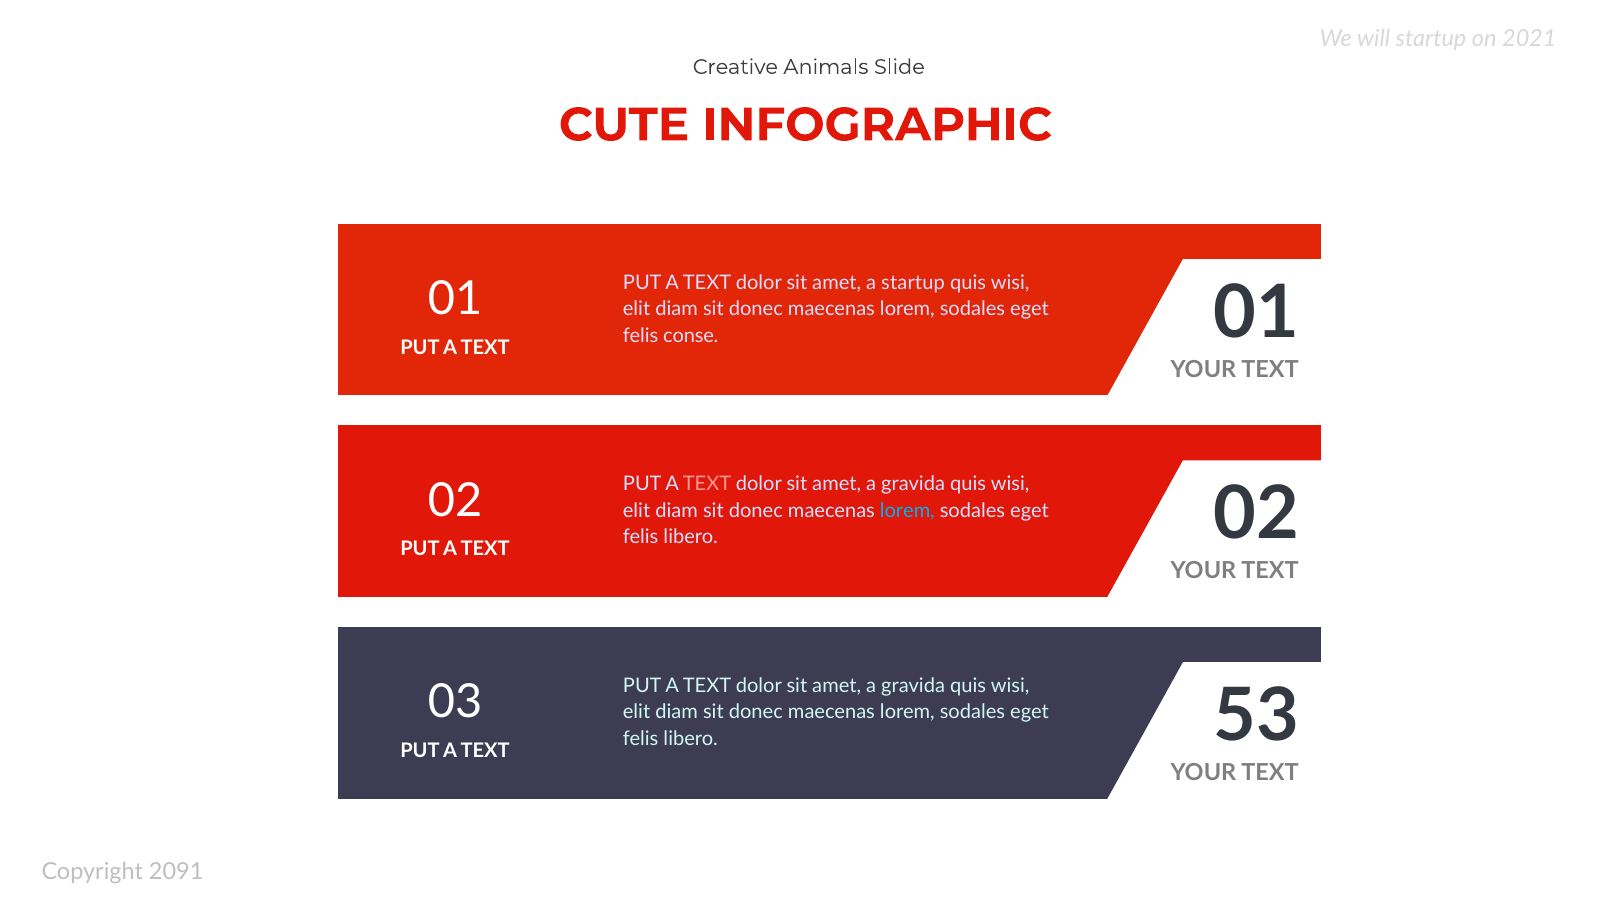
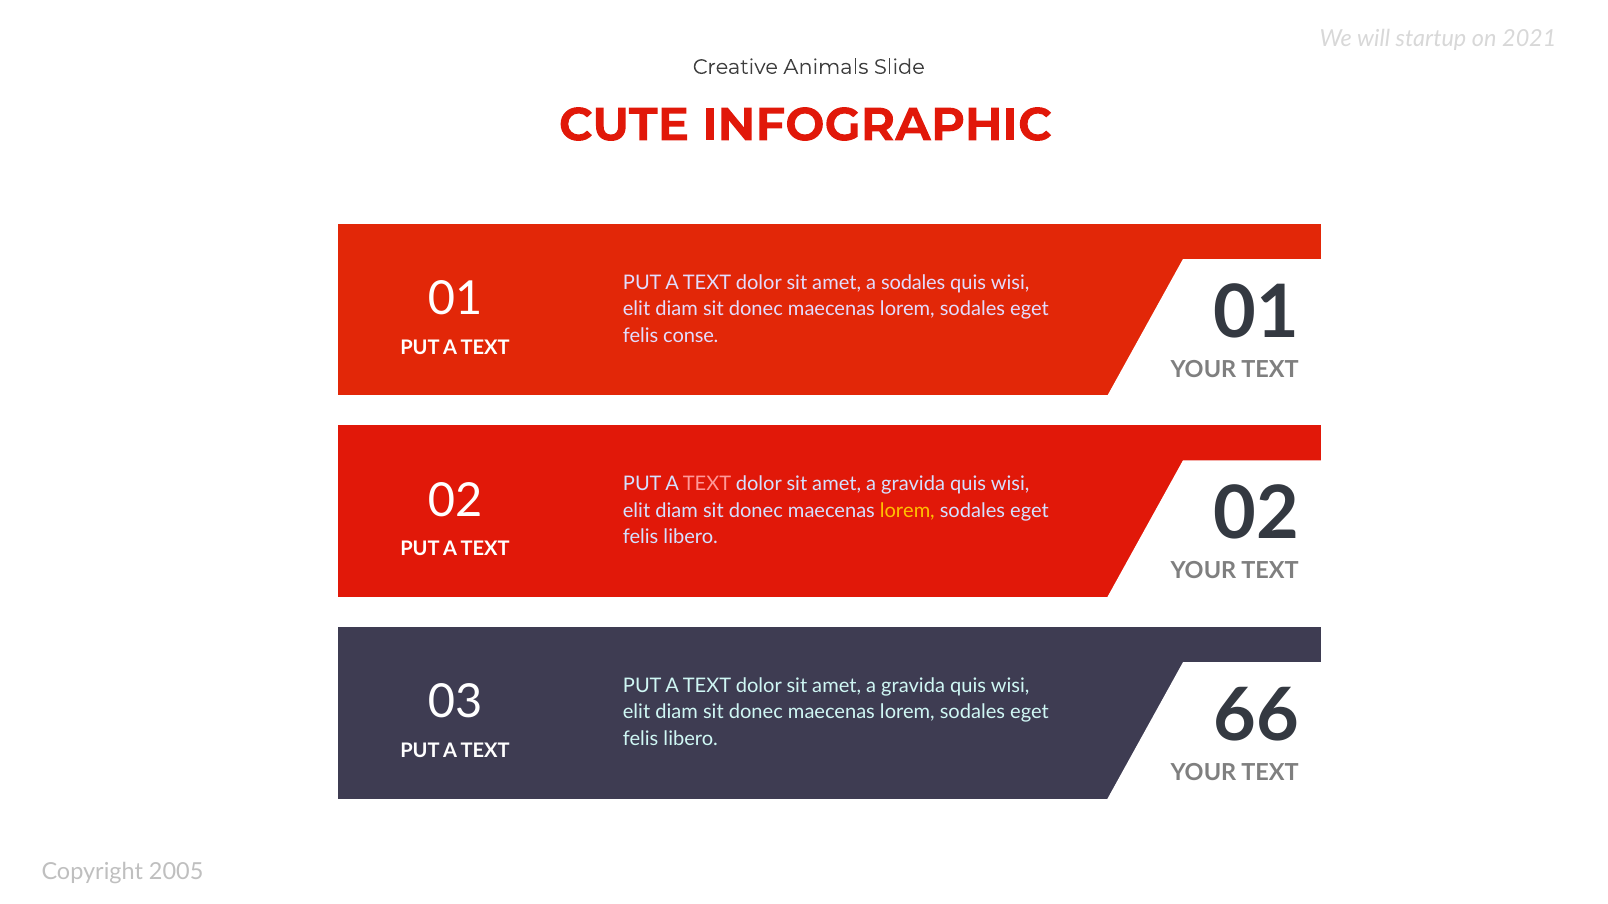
a startup: startup -> sodales (913, 283)
lorem colour: light blue -> yellow (907, 511)
53: 53 -> 66 (1256, 717)
2091: 2091 -> 2005 (176, 872)
